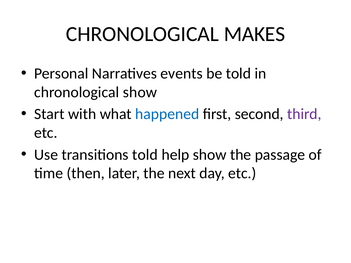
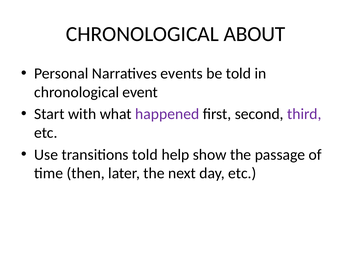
MAKES: MAKES -> ABOUT (254, 34)
chronological show: show -> event (140, 92)
happened colour: blue -> purple (167, 114)
